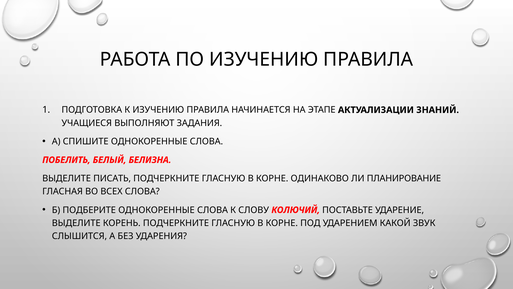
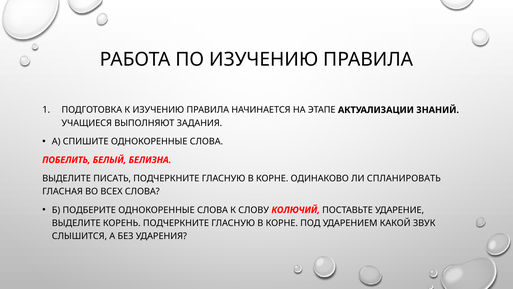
ПЛАНИРОВАНИЕ: ПЛАНИРОВАНИЕ -> СПЛАНИРОВАТЬ (404, 178)
